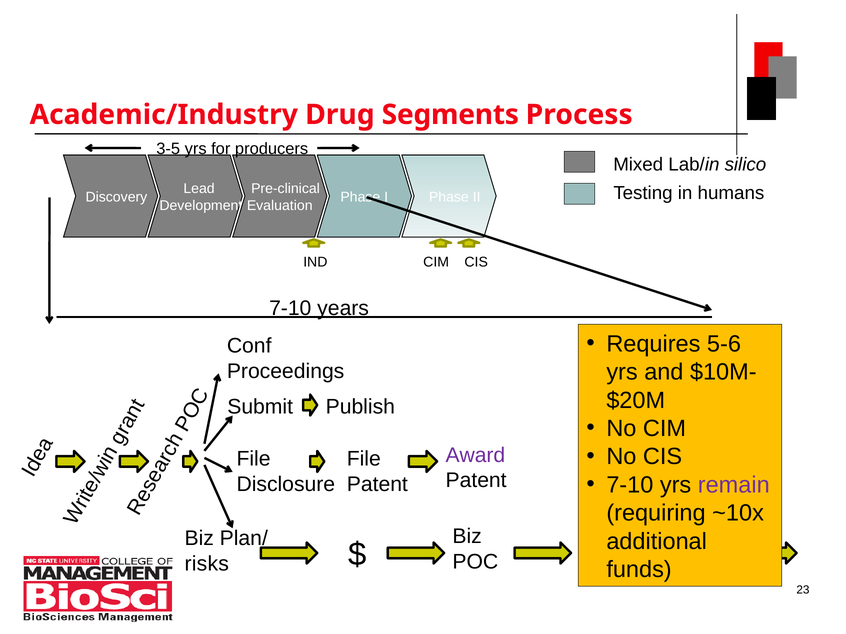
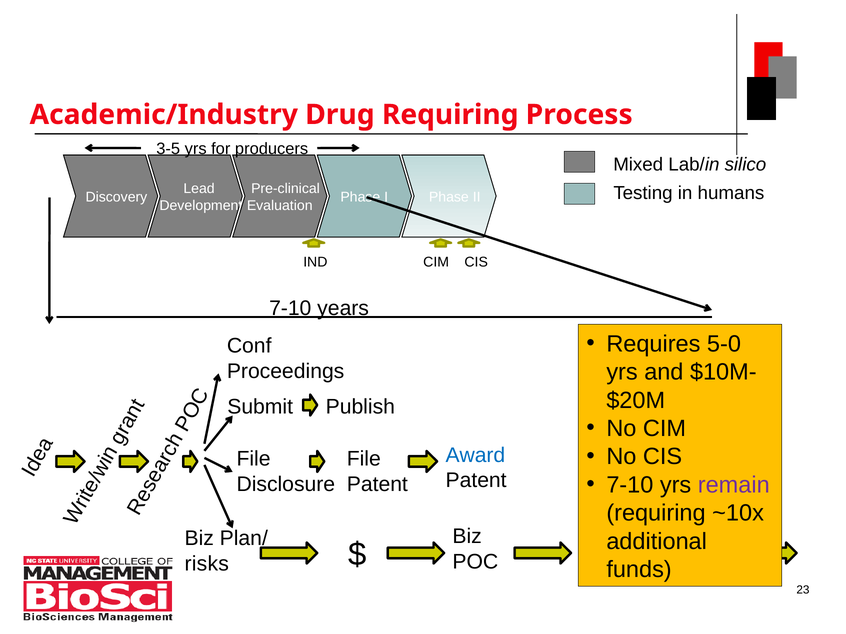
Drug Segments: Segments -> Requiring (450, 115)
5-6: 5-6 -> 5-0 (724, 344)
Award colour: purple -> blue (475, 455)
